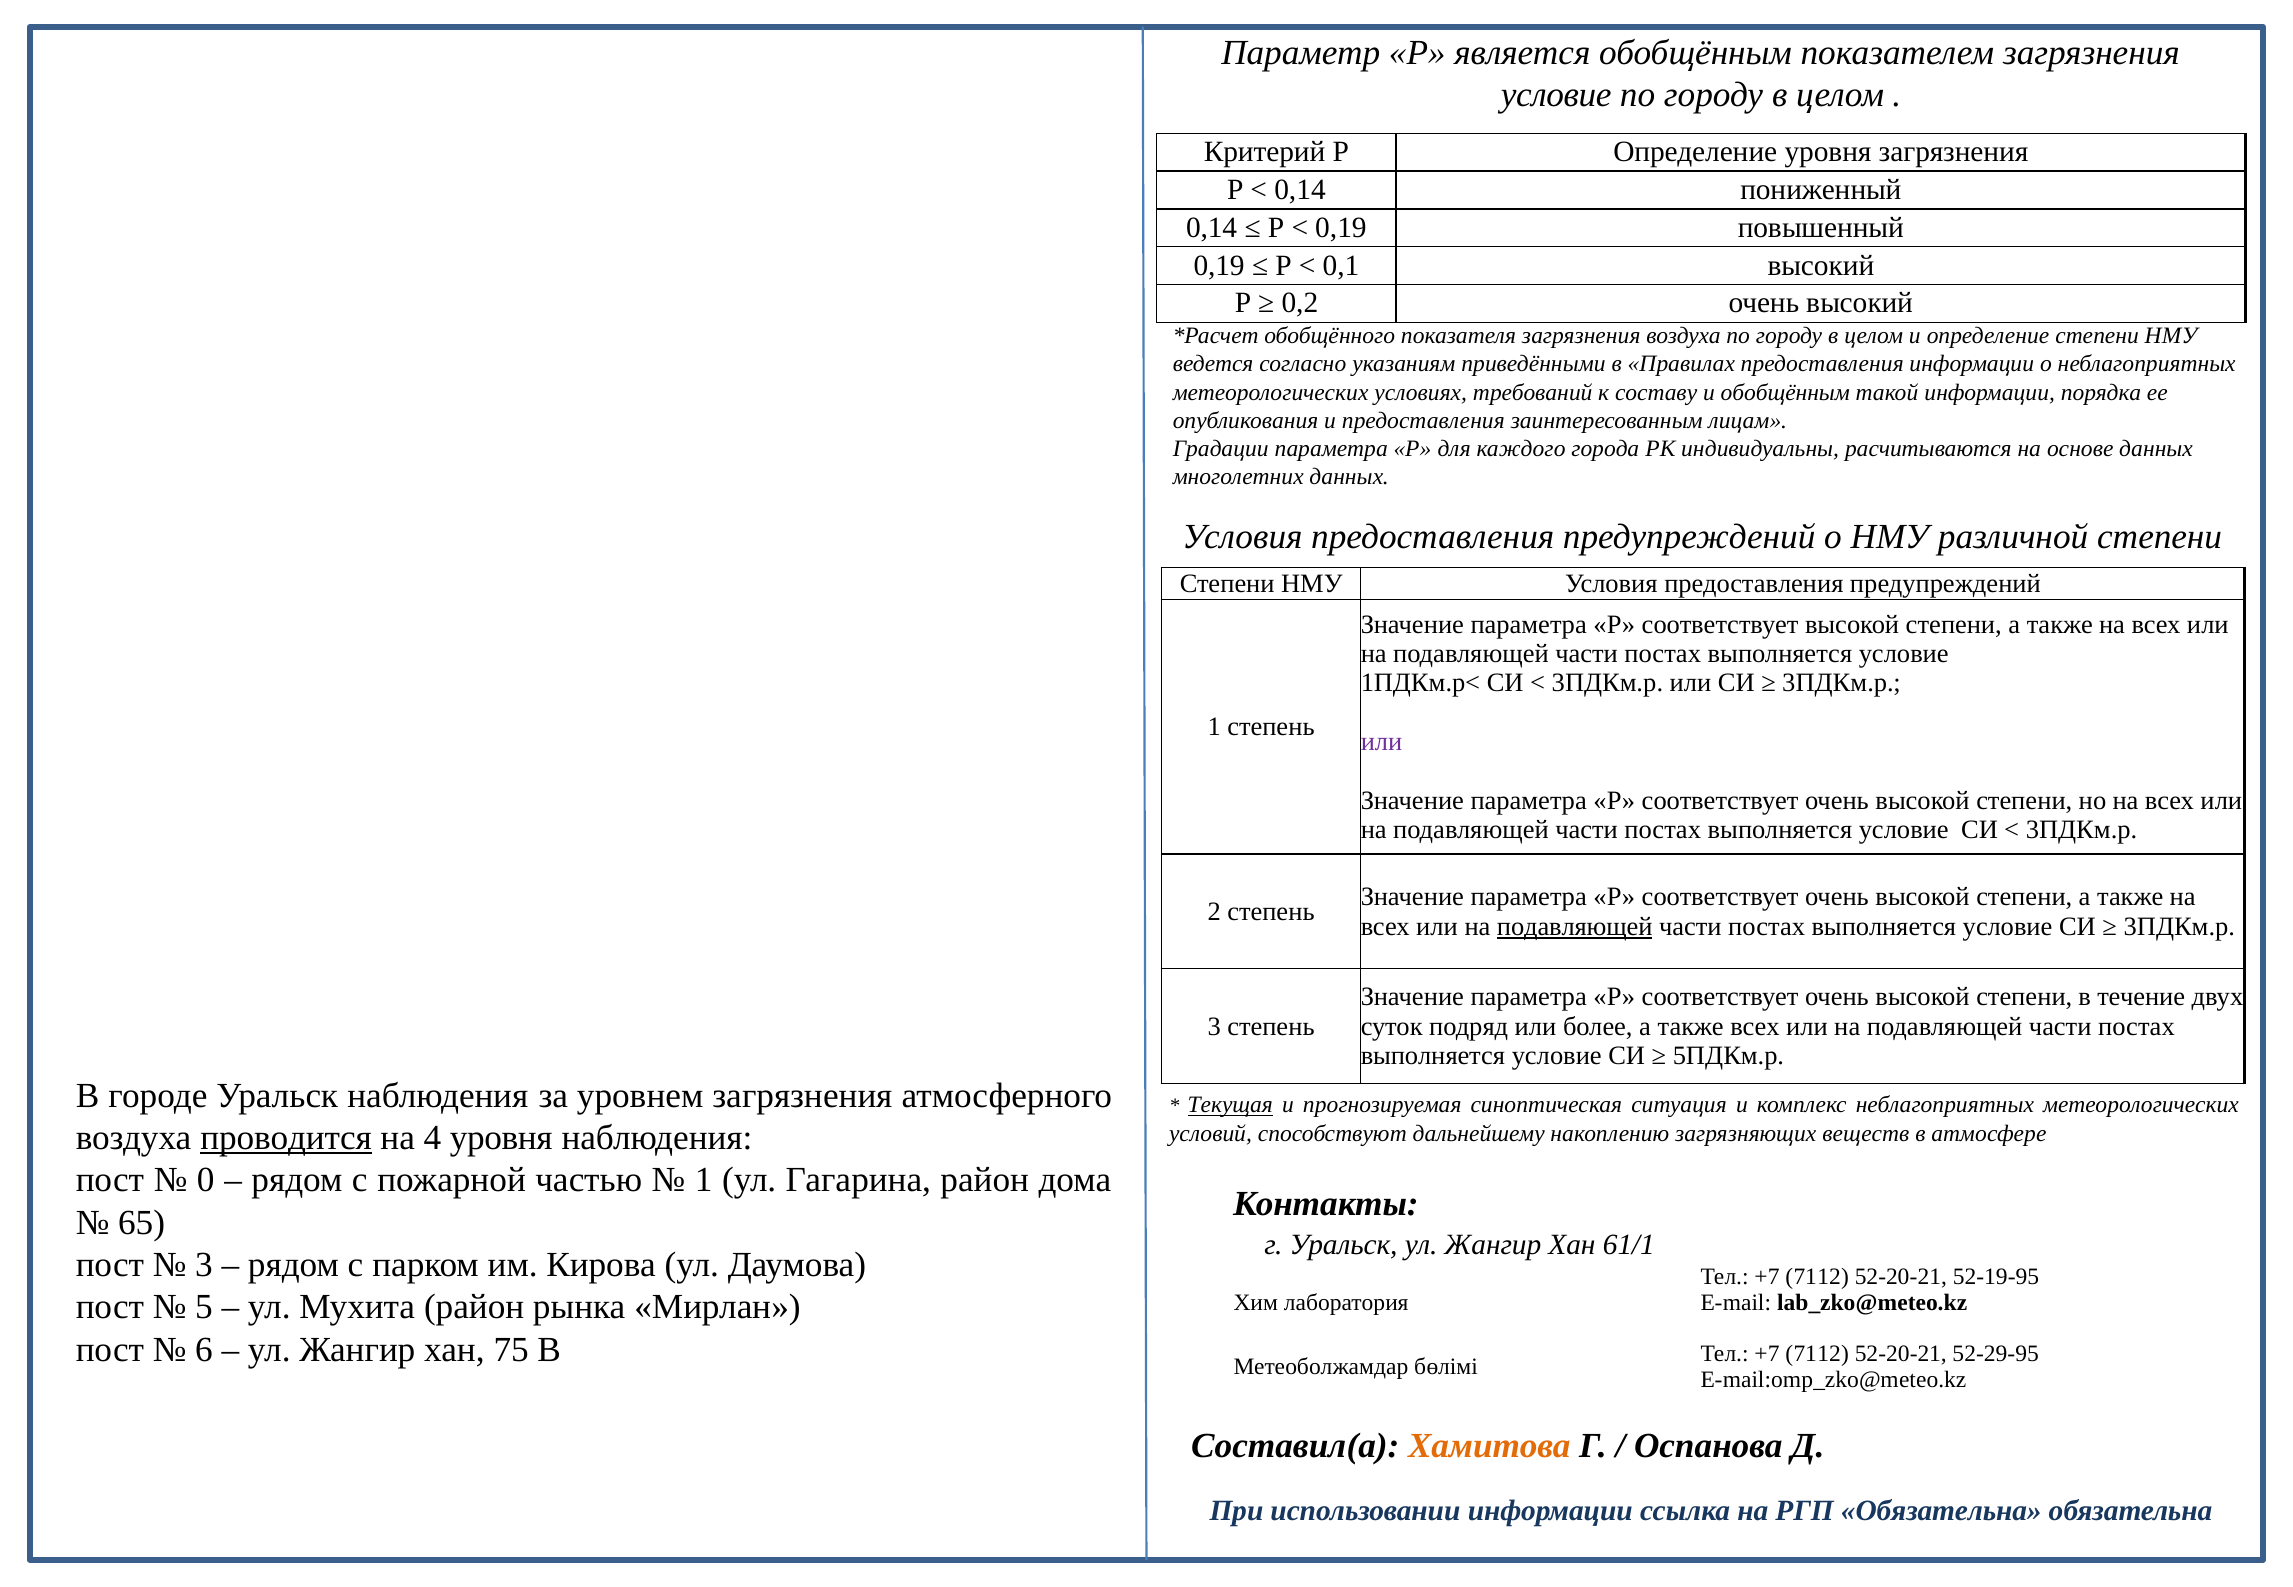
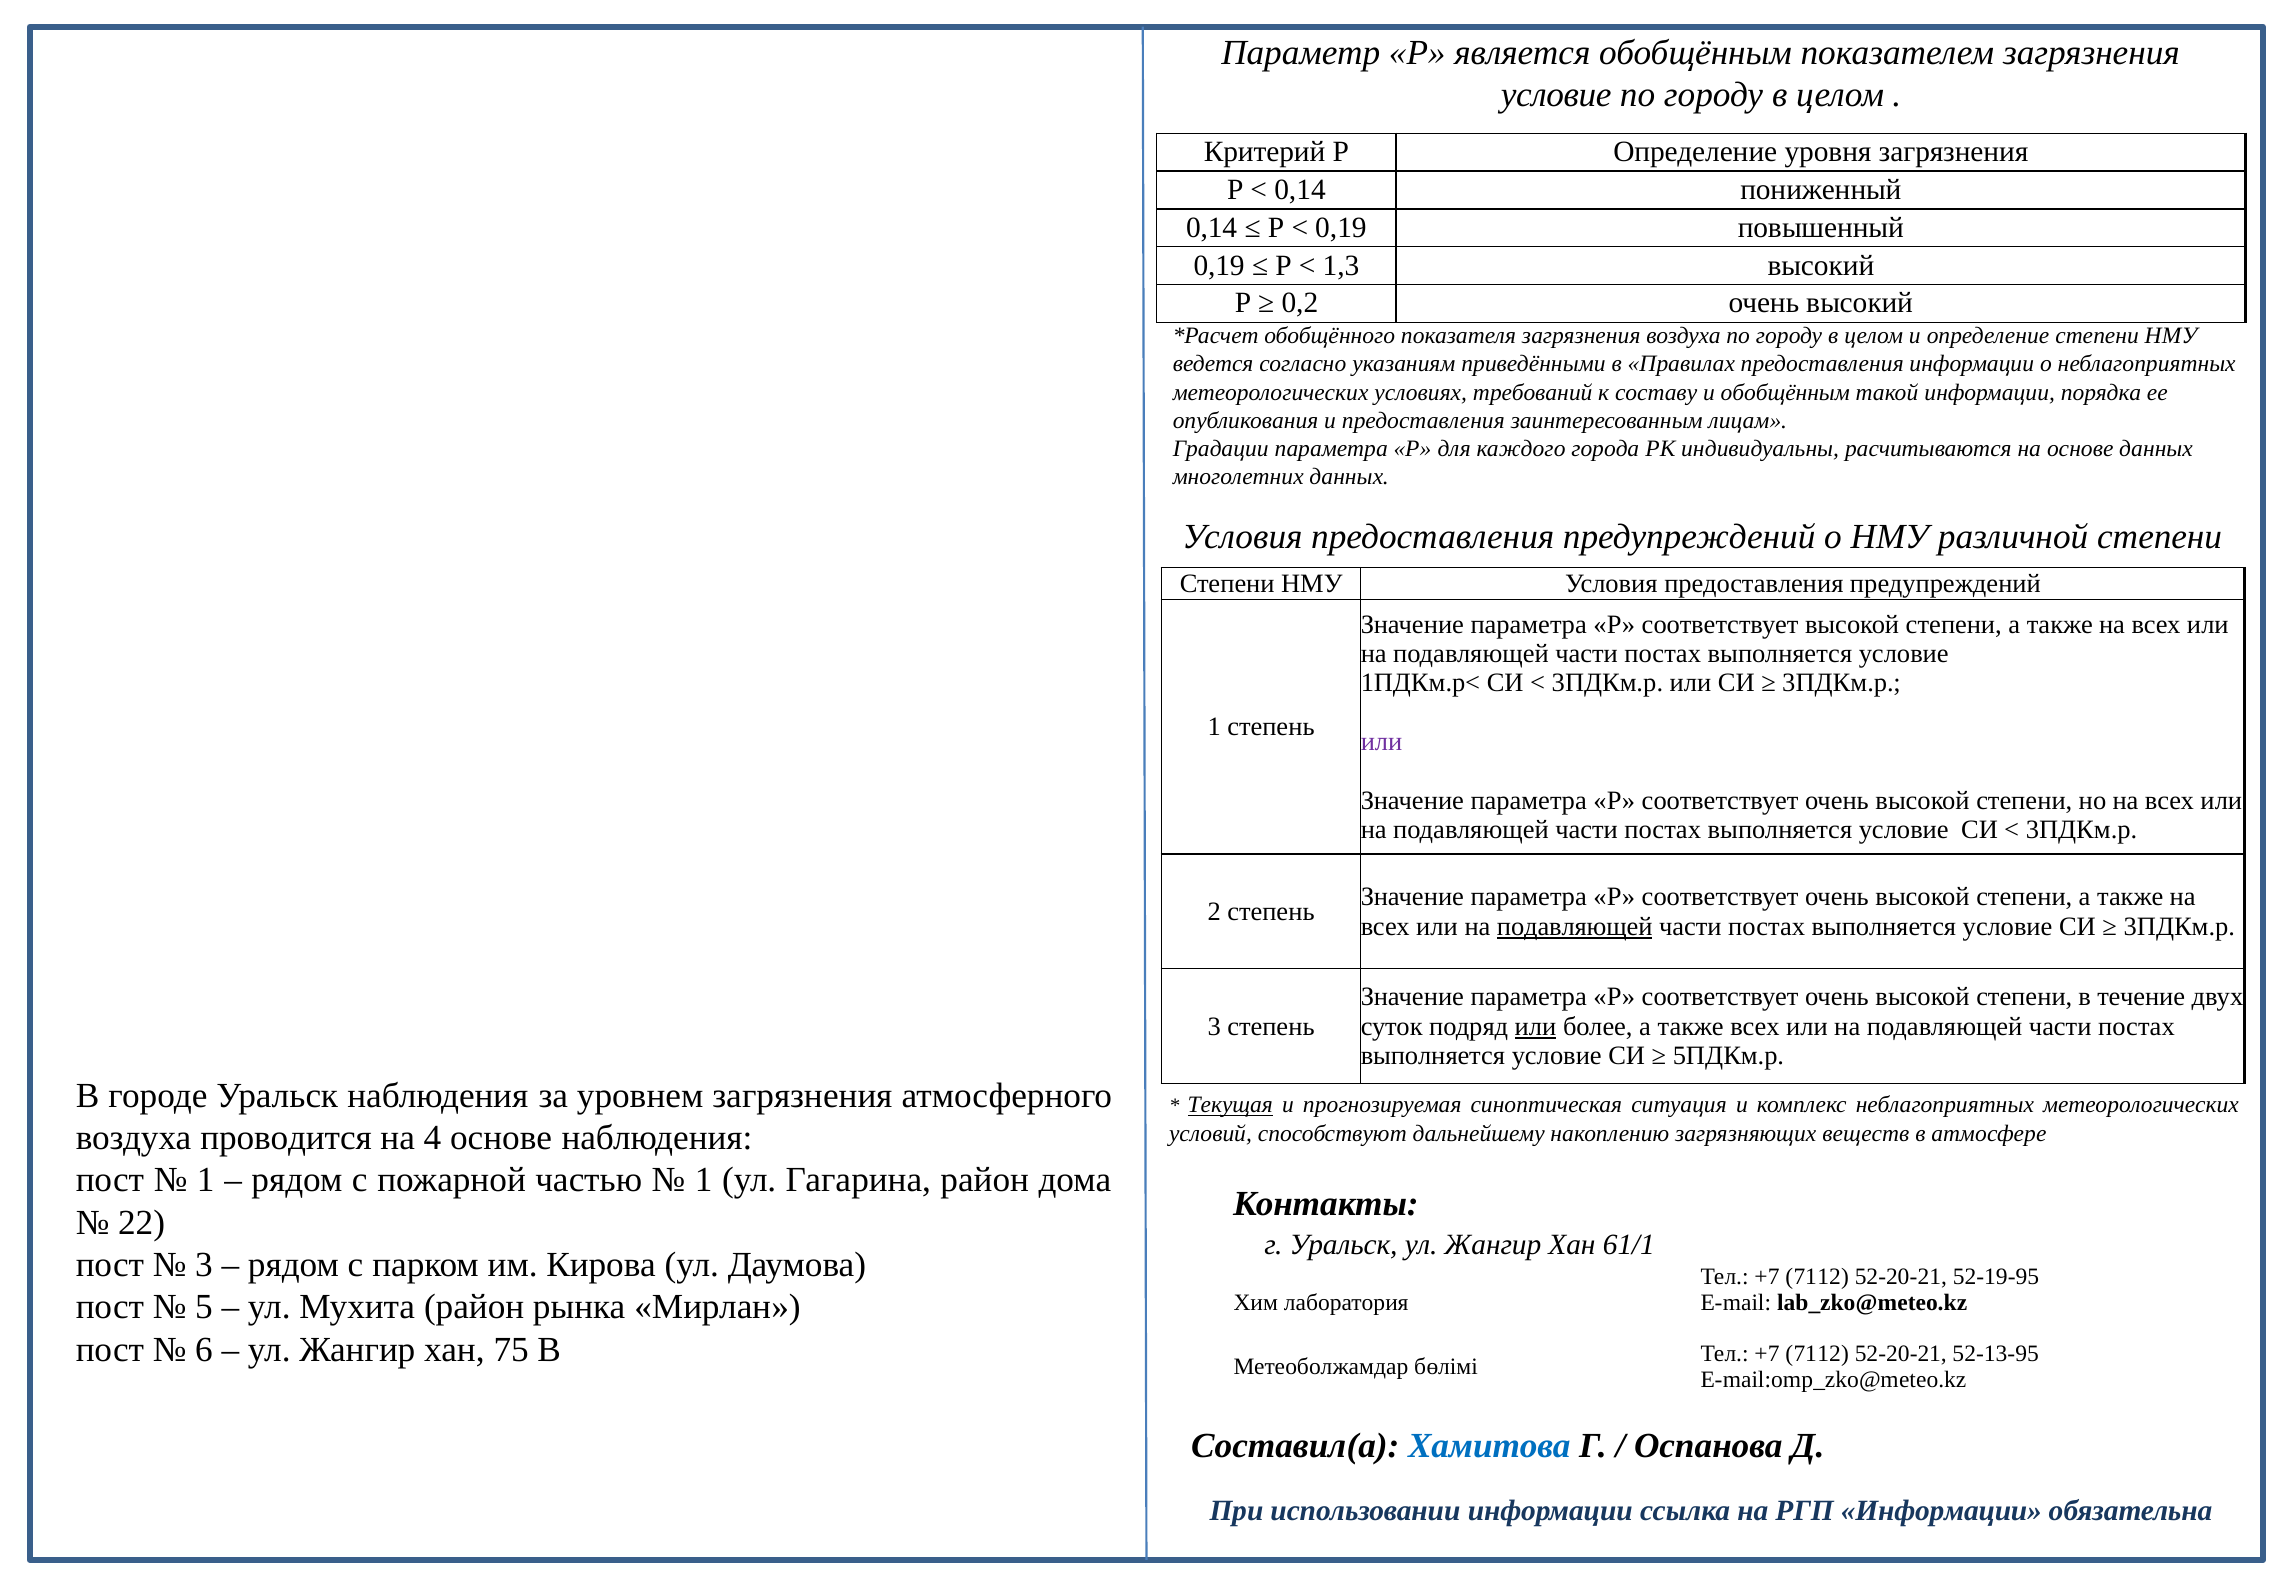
0,1: 0,1 -> 1,3 (1341, 265)
или underline: none -> present (1536, 1027)
проводится underline: present -> none (286, 1138)
4 уровня: уровня -> основе (501, 1138)
0: 0 -> 1 (206, 1180)
65: 65 -> 22 (142, 1223)
52-29-95: 52-29-95 -> 52-13-95 (1996, 1355)
Хамитова colour: orange -> blue (1489, 1446)
РГП Обязательна: Обязательна -> Информации (1941, 1512)
